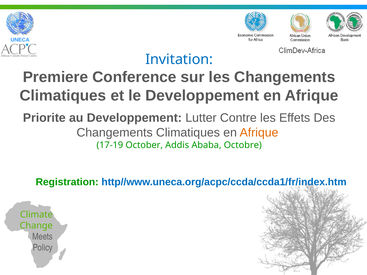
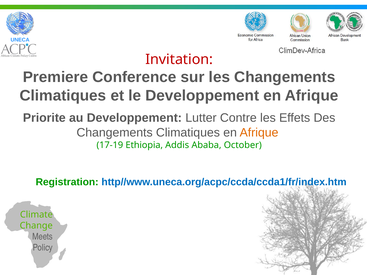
Invitation colour: blue -> red (179, 59)
October: October -> Ethiopia (144, 145)
Octobre: Octobre -> October (243, 145)
